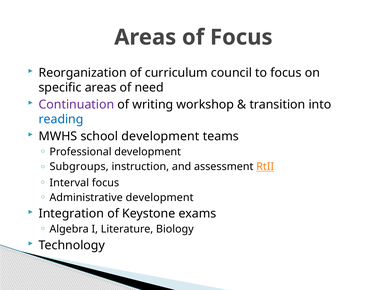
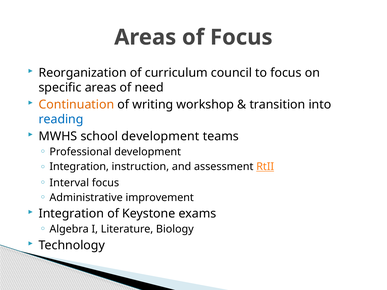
Continuation colour: purple -> orange (76, 105)
Subgroups: Subgroups -> Integration (79, 167)
Administrative development: development -> improvement (160, 198)
